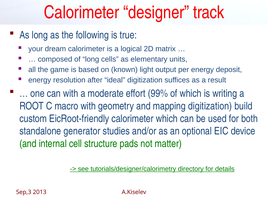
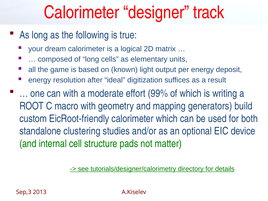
mapping digitization: digitization -> generators (210, 106)
generator: generator -> clustering (82, 131)
